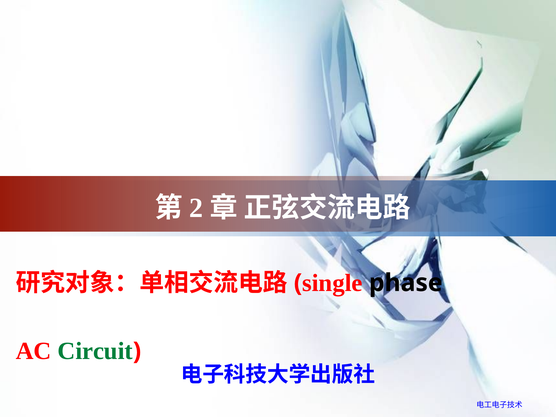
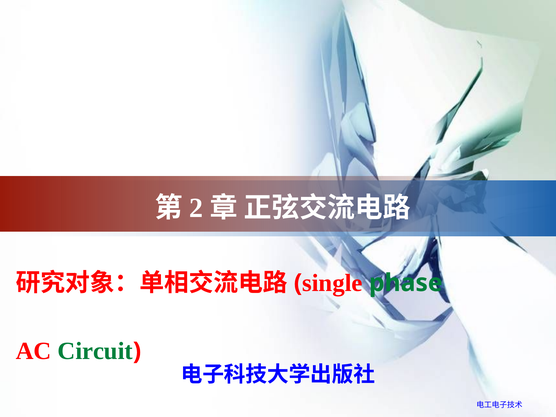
phase colour: black -> green (406, 283)
